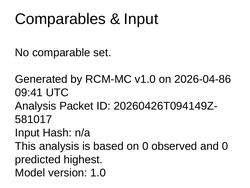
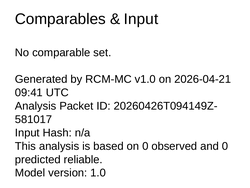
2026-04-86: 2026-04-86 -> 2026-04-21 (203, 79)
highest: highest -> reliable (83, 159)
